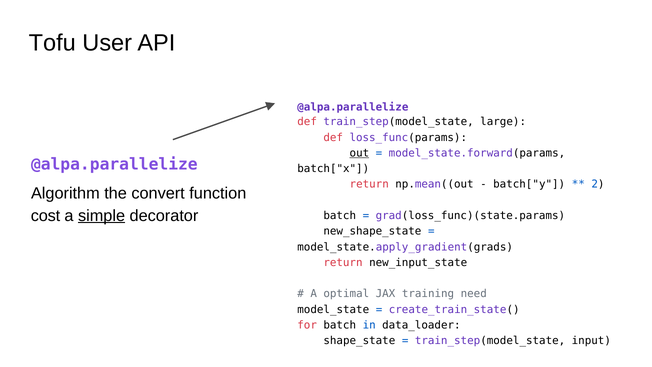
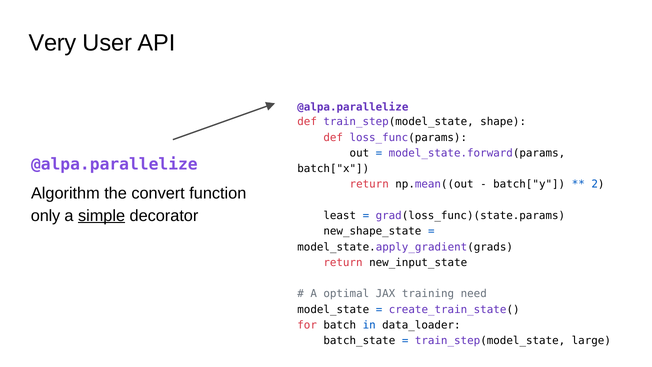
Tofu: Tofu -> Very (52, 43)
large: large -> shape (503, 122)
out underline: present -> none (359, 153)
cost: cost -> only (46, 216)
batch: batch -> least (340, 216)
shape_state: shape_state -> batch_state (359, 341)
input: input -> large (591, 341)
